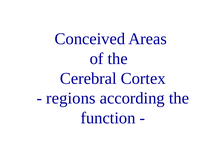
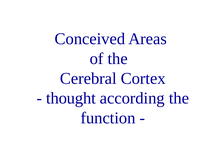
regions: regions -> thought (71, 98)
